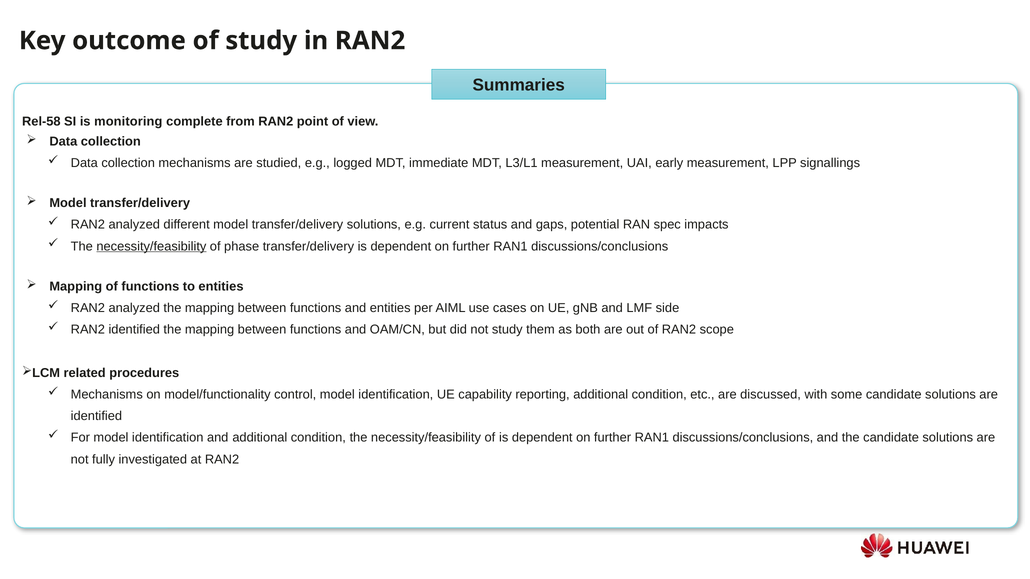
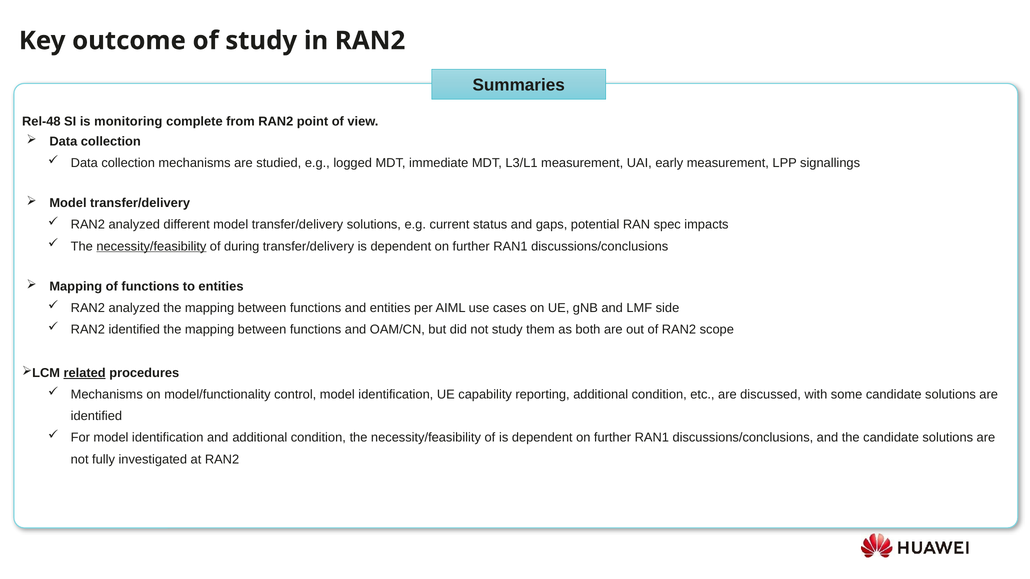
Rel-58: Rel-58 -> Rel-48 (41, 121)
phase: phase -> during (242, 246)
related underline: none -> present (85, 373)
